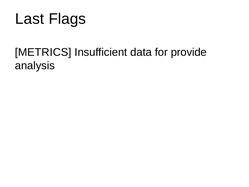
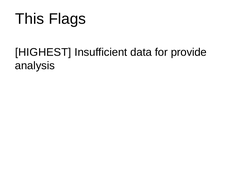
Last: Last -> This (30, 19)
METRICS: METRICS -> HIGHEST (43, 52)
